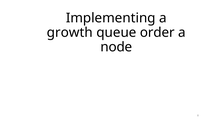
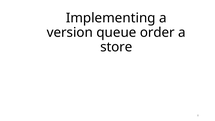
growth: growth -> version (70, 32)
node: node -> store (116, 47)
